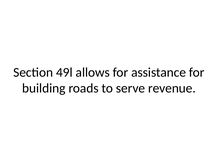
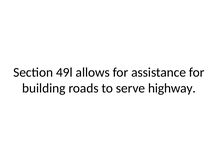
revenue: revenue -> highway (172, 88)
